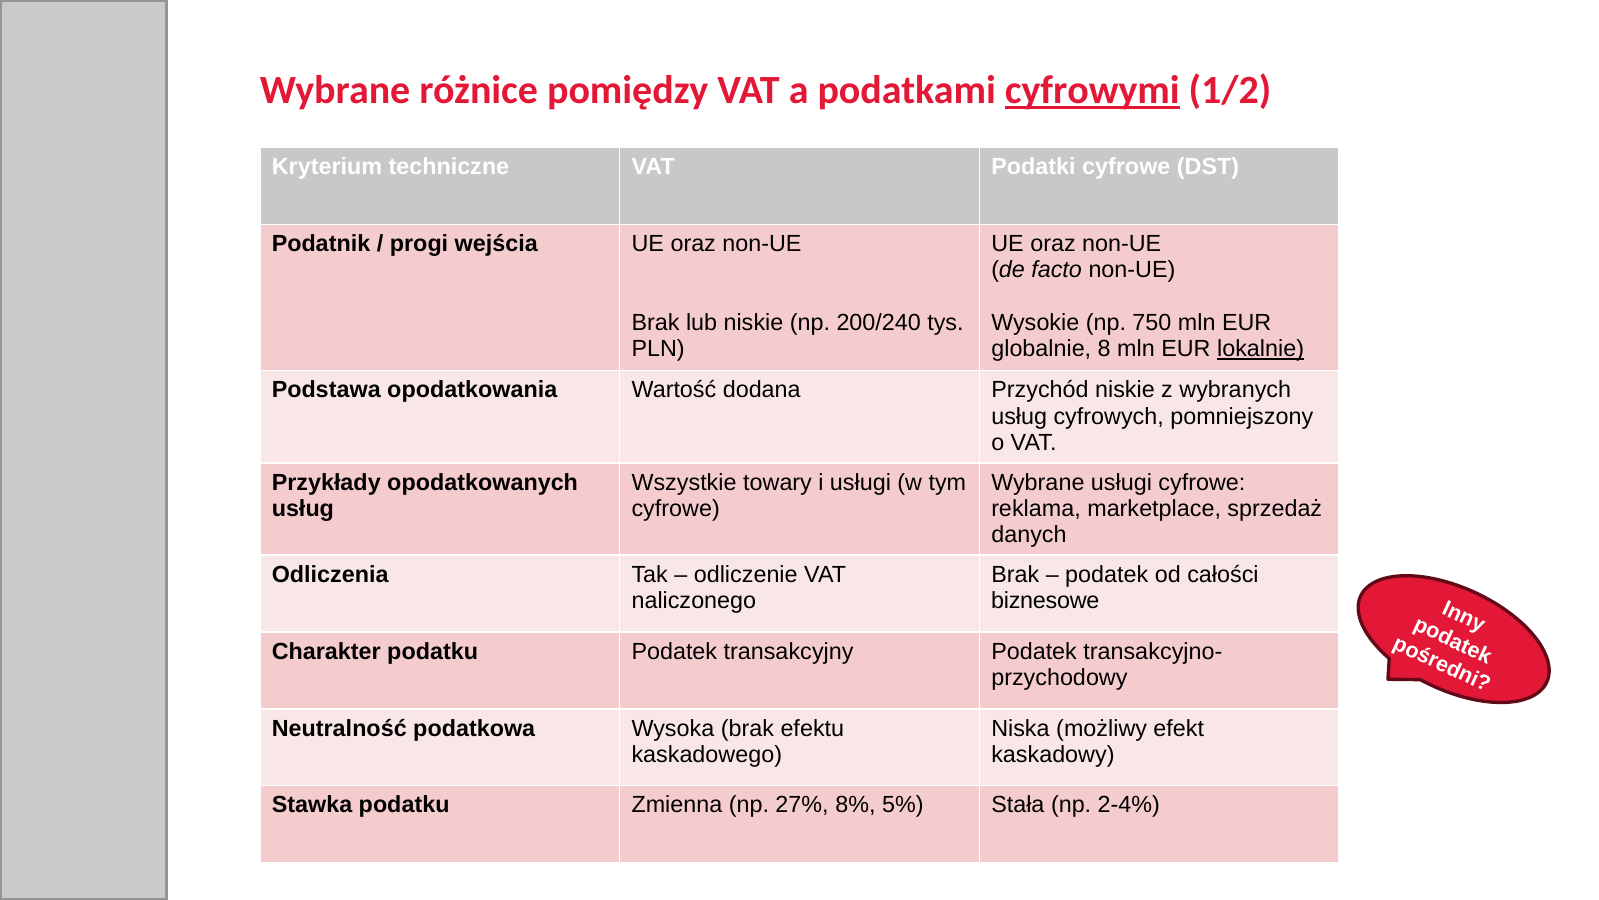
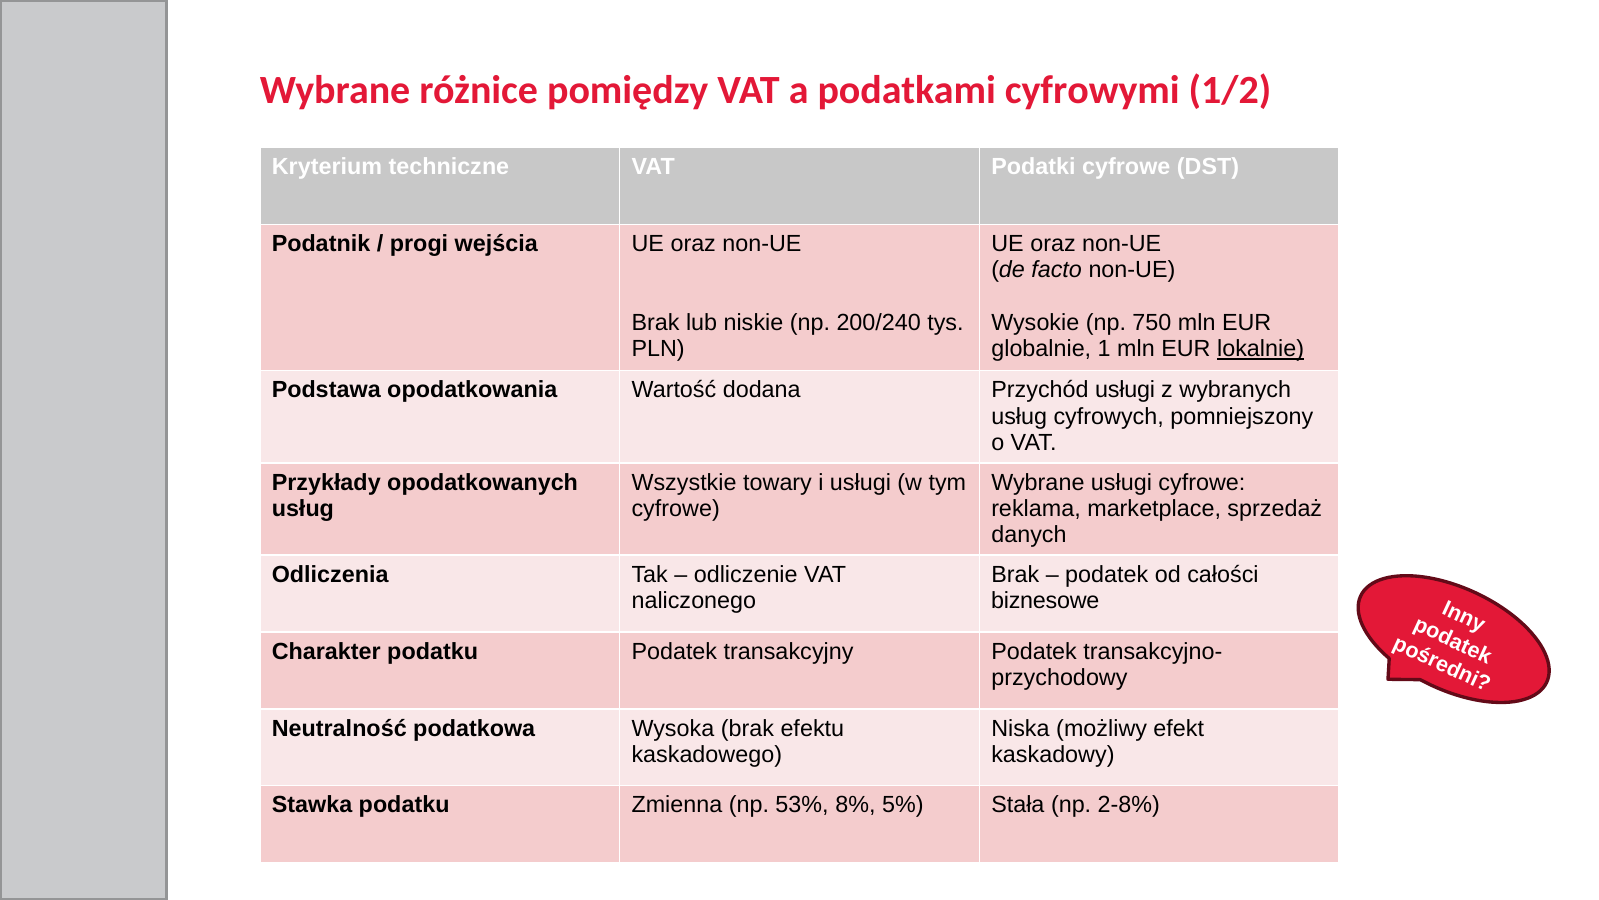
cyfrowymi underline: present -> none (1092, 90)
8: 8 -> 1 (1104, 349)
Przychód niskie: niskie -> usługi (1125, 390)
27%: 27% -> 53% (802, 805)
2-4%: 2-4% -> 2-8% (1129, 805)
